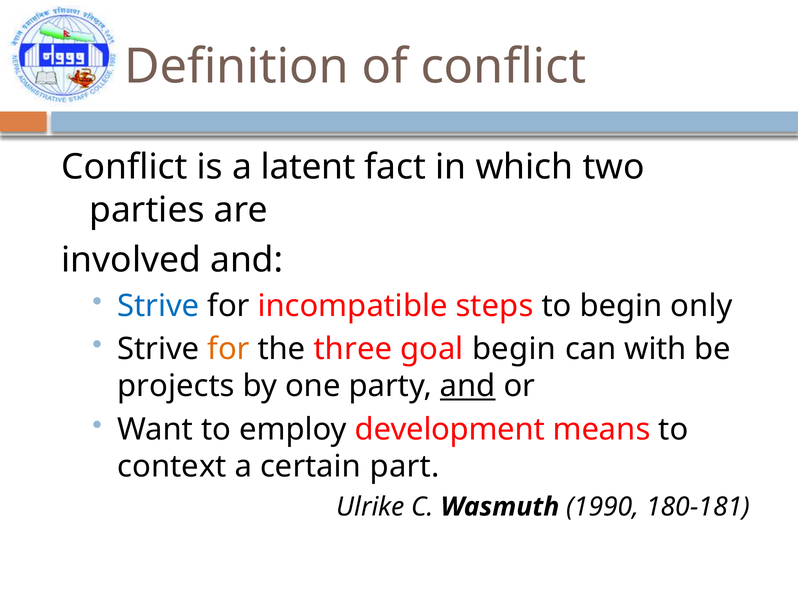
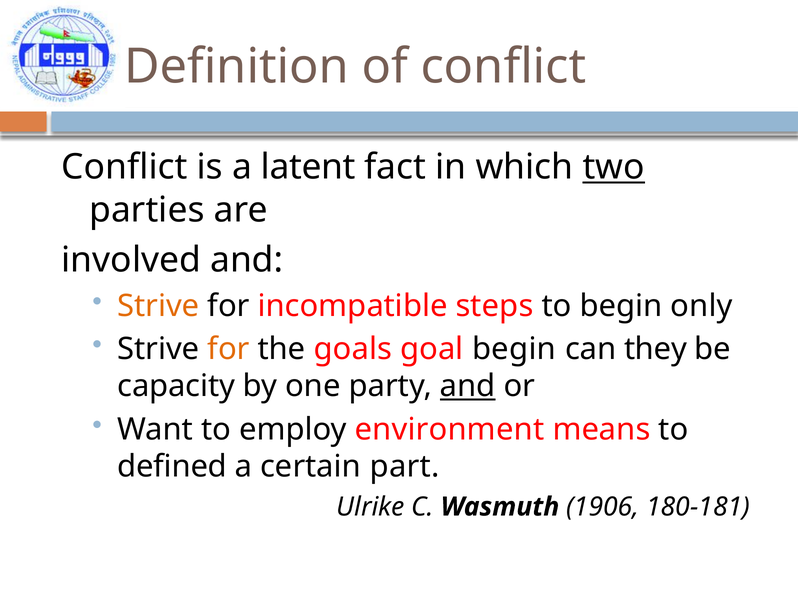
two underline: none -> present (614, 167)
Strive colour: blue -> orange (158, 306)
three: three -> goals (353, 349)
with: with -> they (655, 349)
projects: projects -> capacity (176, 386)
development: development -> environment (450, 430)
context: context -> defined (172, 467)
1990: 1990 -> 1906 (603, 507)
